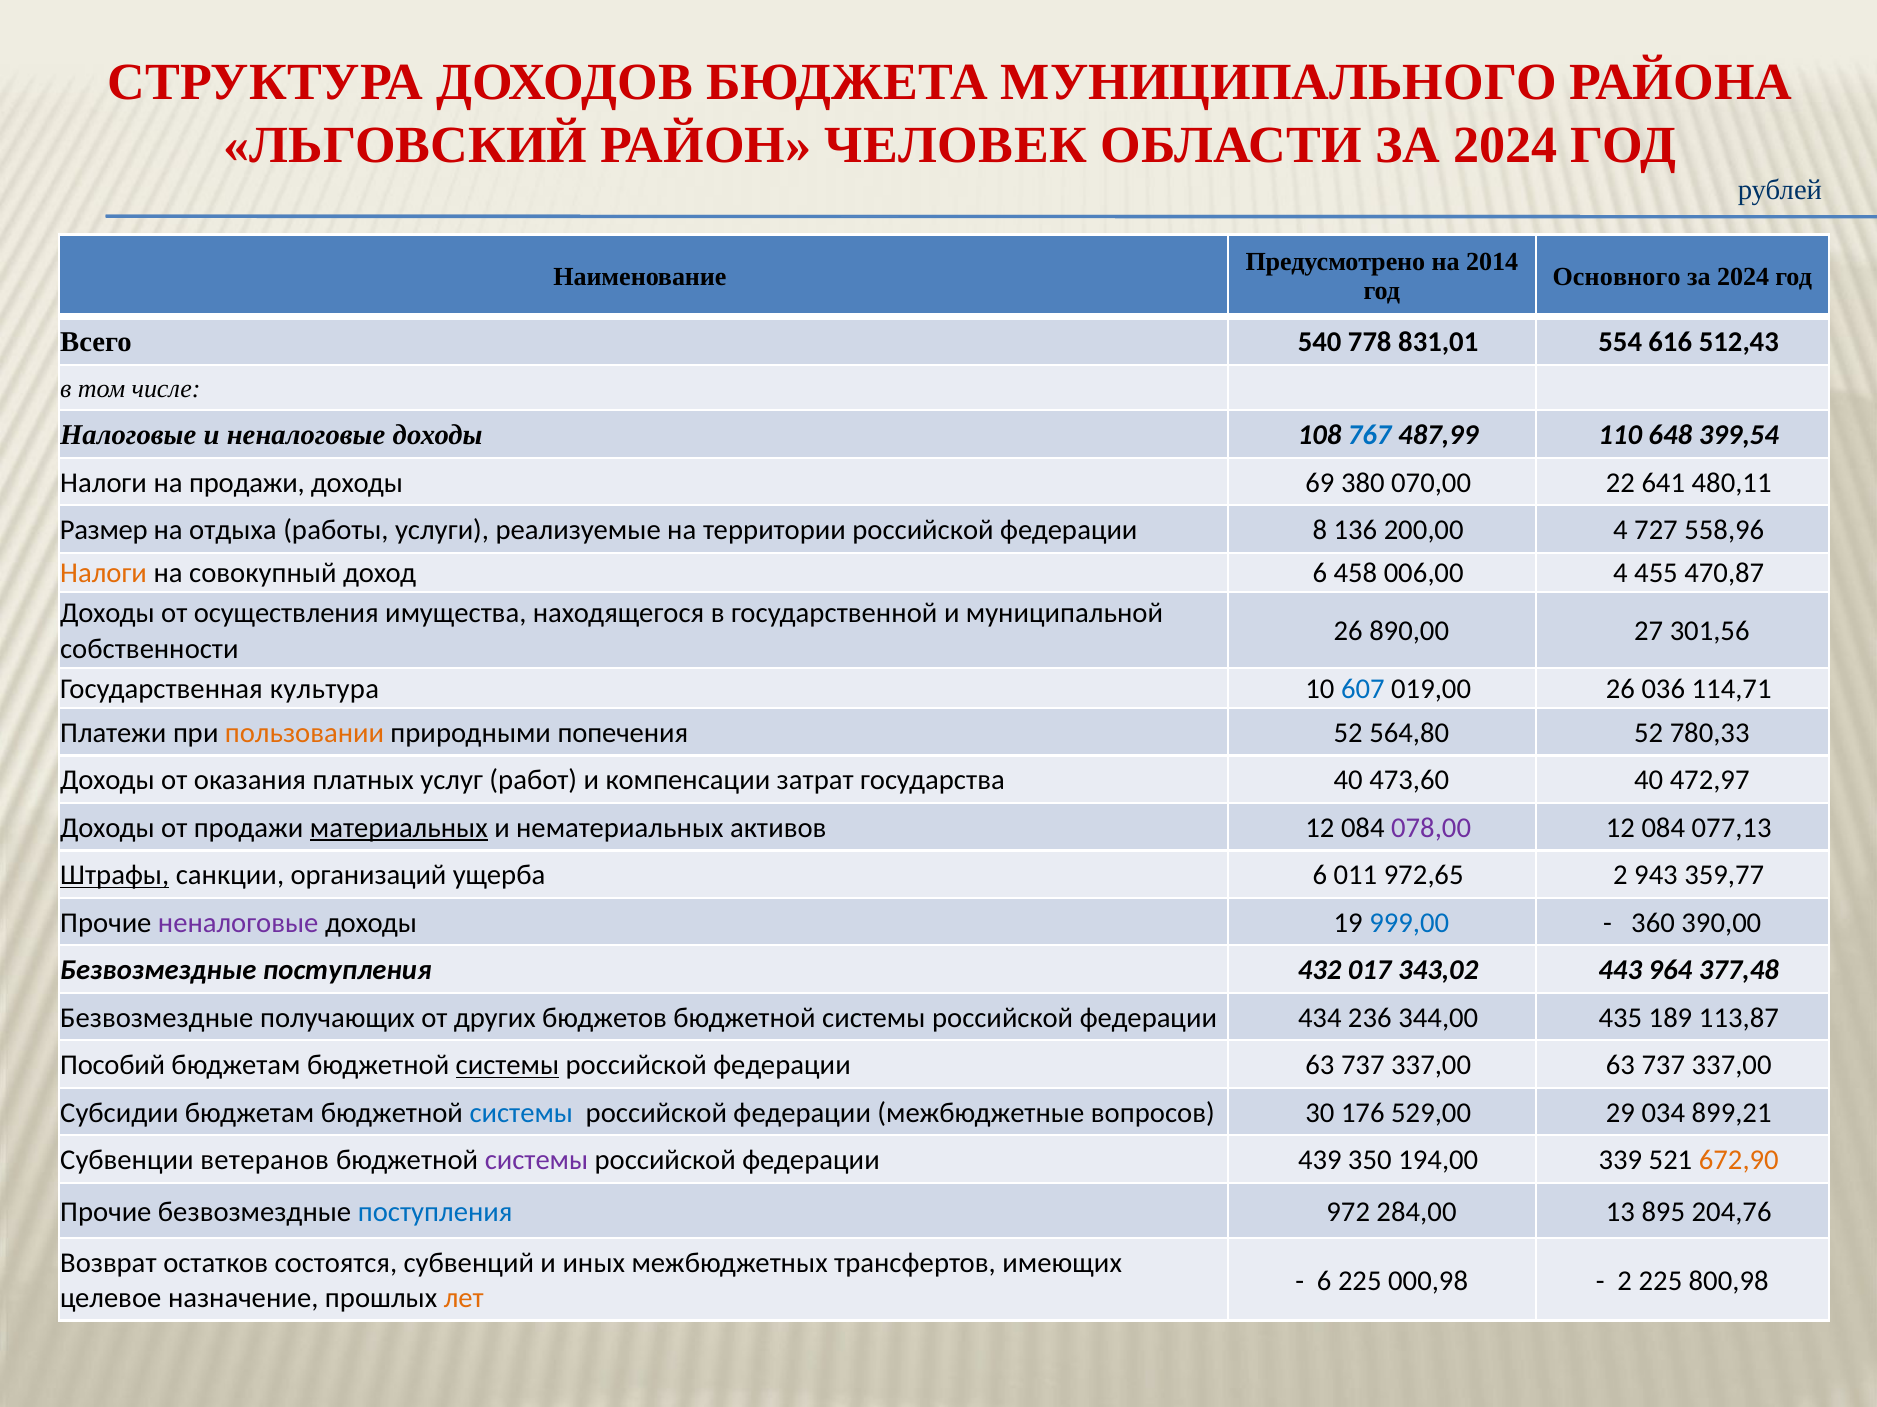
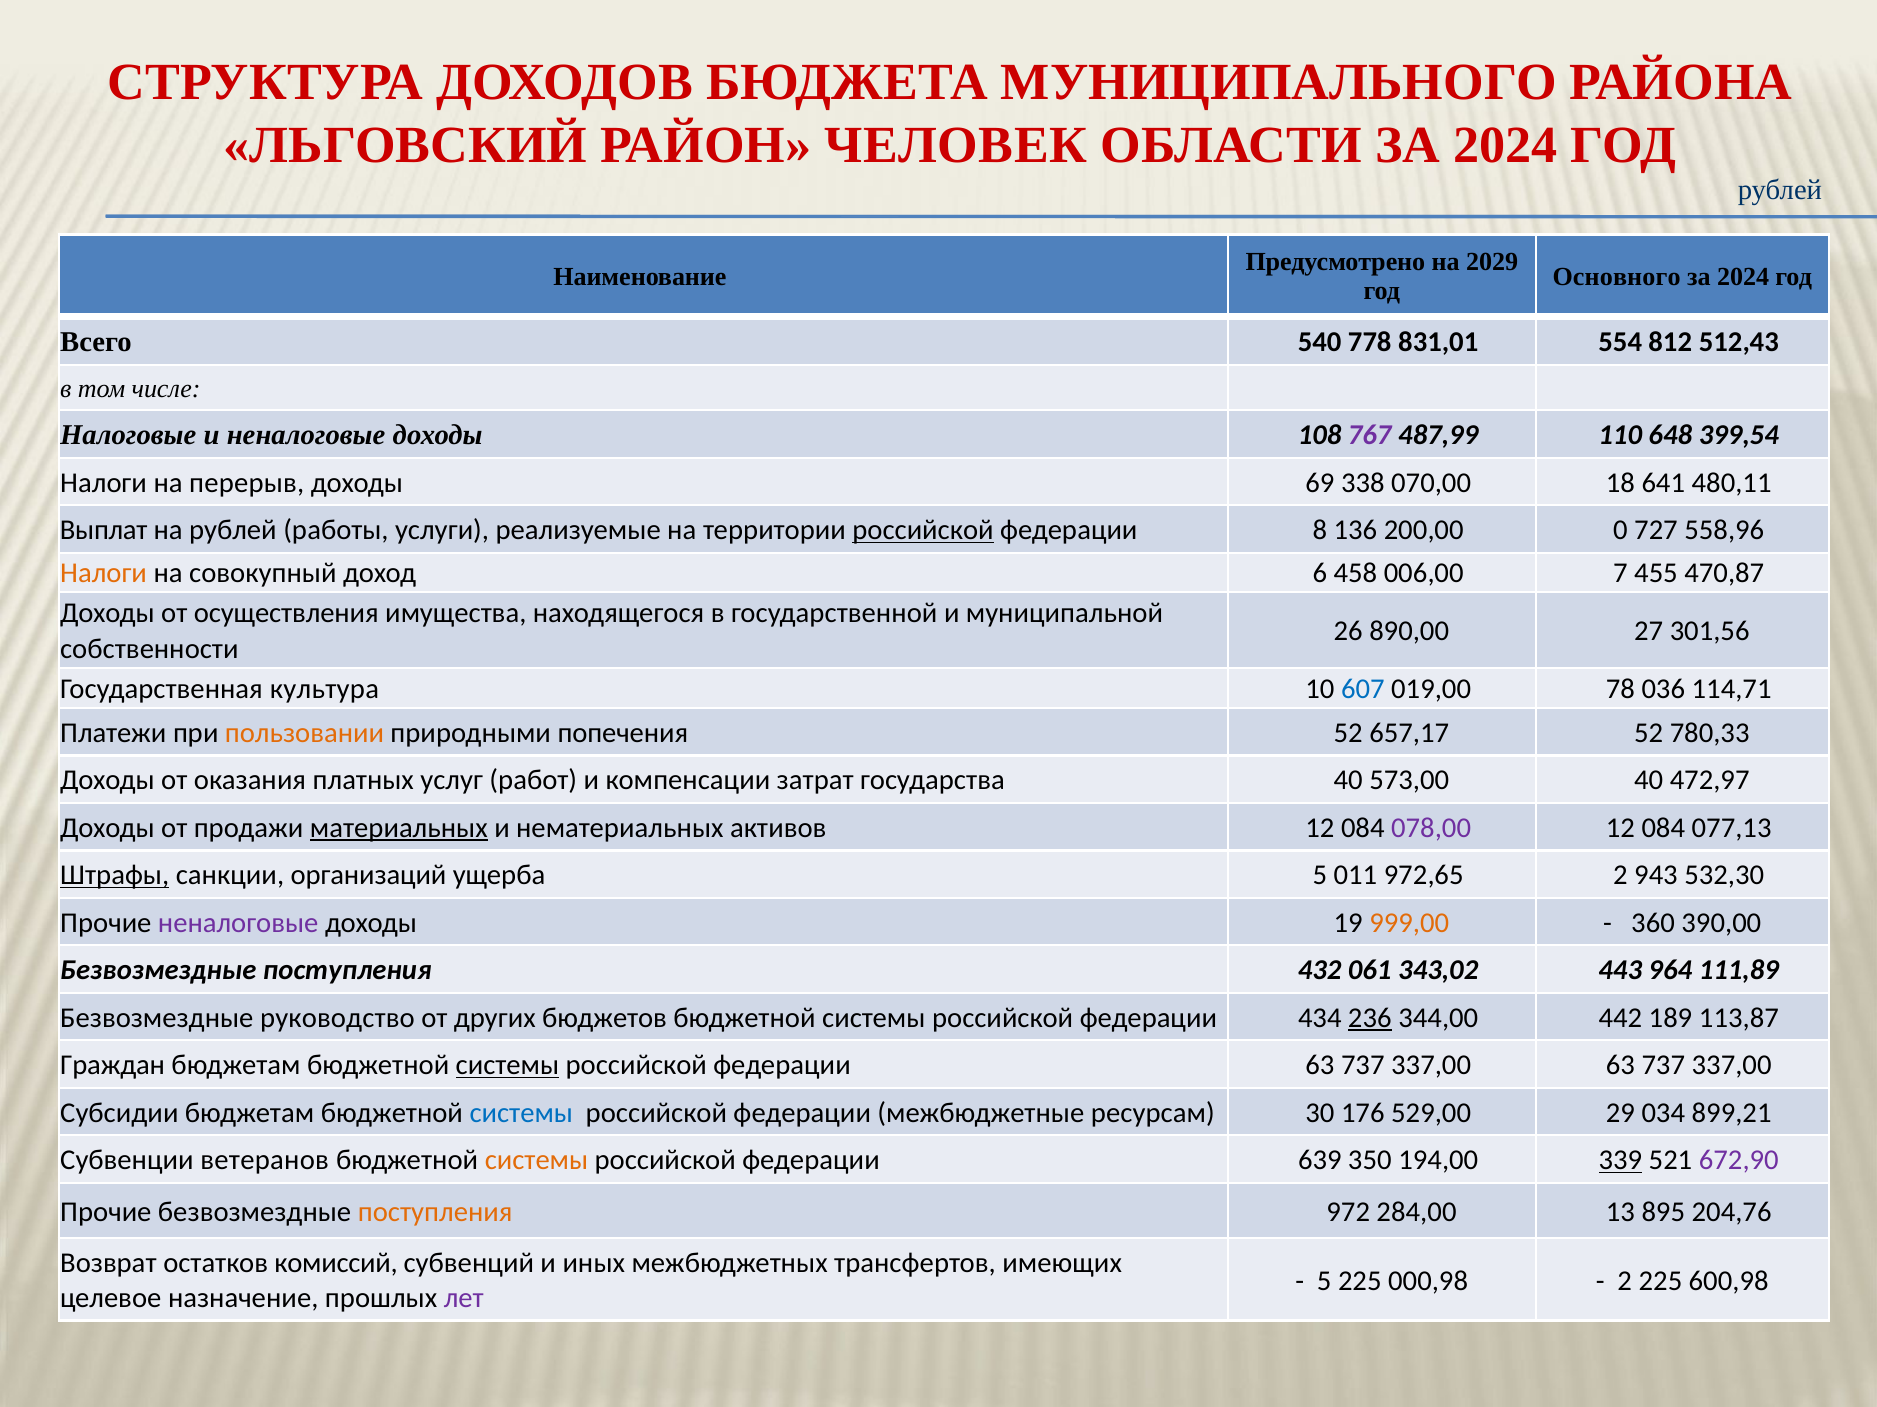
2014: 2014 -> 2029 (1492, 262)
616: 616 -> 812 (1670, 342)
767 colour: blue -> purple (1370, 435)
на продажи: продажи -> перерыв (247, 483)
380: 380 -> 338 (1363, 483)
22: 22 -> 18 (1620, 483)
Размер: Размер -> Выплат (104, 530)
на отдыха: отдыха -> рублей (233, 530)
российской underline: none -> present (923, 530)
200,00 4: 4 -> 0 (1620, 530)
006,00 4: 4 -> 7 (1620, 574)
019,00 26: 26 -> 78 (1620, 690)
564,80: 564,80 -> 657,17 (1409, 733)
473,60: 473,60 -> 573,00 (1409, 781)
ущерба 6: 6 -> 5 (1320, 876)
359,77: 359,77 -> 532,30 (1724, 876)
999,00 colour: blue -> orange (1409, 923)
017: 017 -> 061 (1370, 971)
377,48: 377,48 -> 111,89 (1739, 971)
получающих: получающих -> руководство (337, 1018)
236 underline: none -> present (1370, 1018)
435: 435 -> 442 (1620, 1018)
Пособий: Пособий -> Граждан (113, 1066)
вопросов: вопросов -> ресурсам (1153, 1113)
системы colour: purple -> orange (536, 1161)
439: 439 -> 639 (1320, 1161)
339 underline: none -> present (1620, 1161)
672,90 colour: orange -> purple (1739, 1161)
поступления colour: blue -> orange (435, 1212)
состоятся: состоятся -> комиссий (336, 1264)
6: 6 -> 5 (1324, 1281)
800,98: 800,98 -> 600,98 (1729, 1281)
лет colour: orange -> purple (464, 1299)
